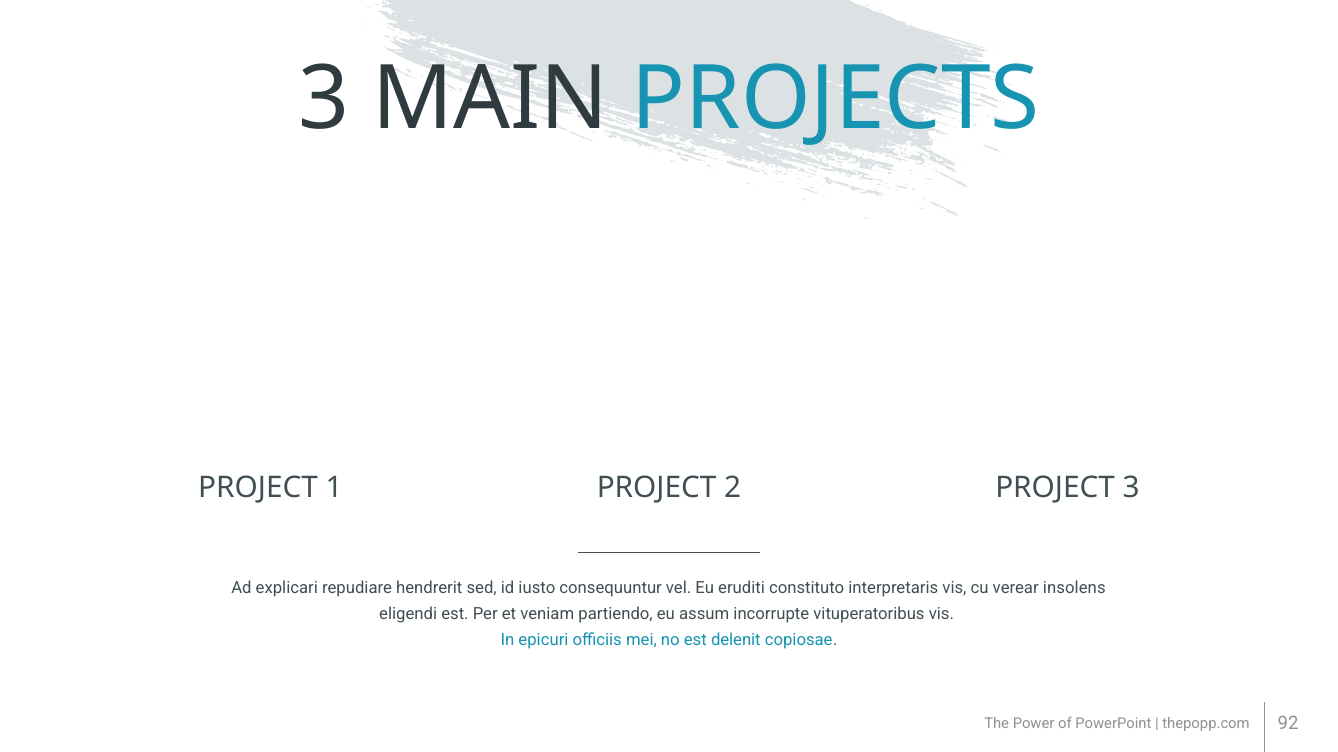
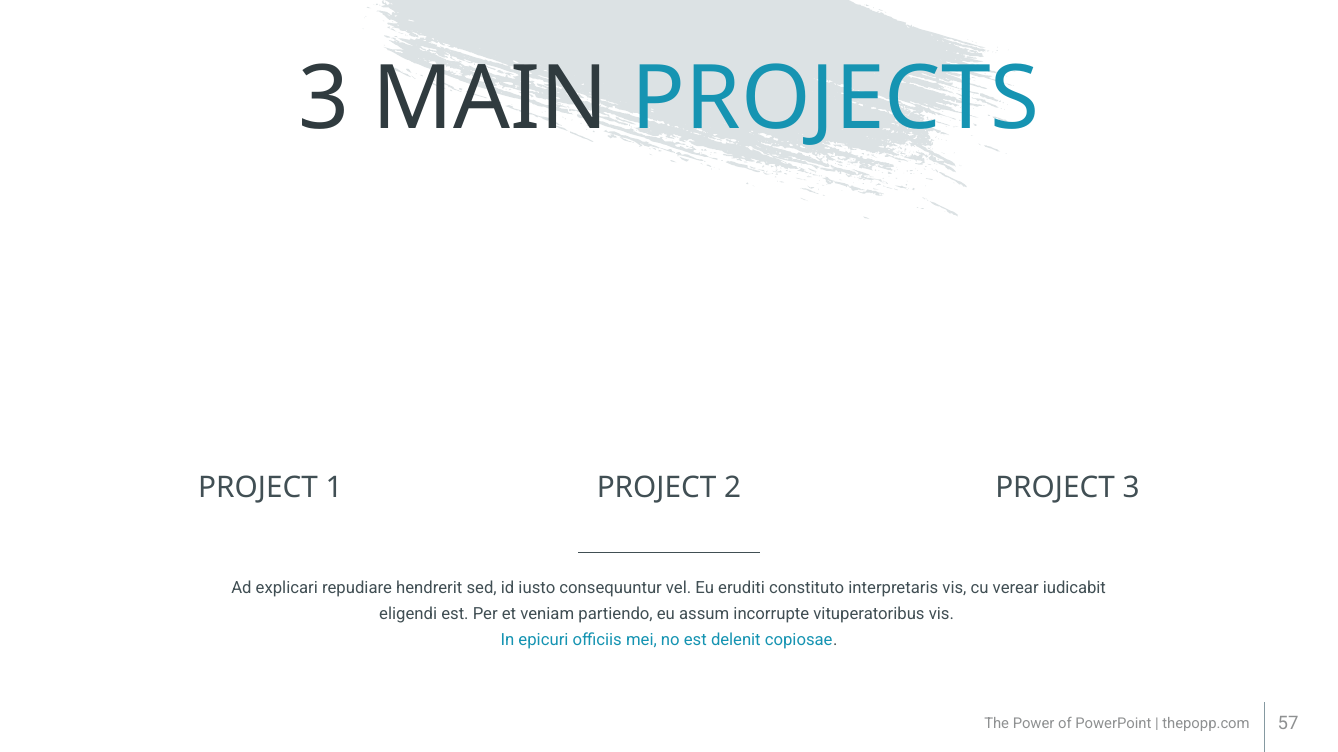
insolens: insolens -> iudicabit (1074, 589)
92: 92 -> 57 (1288, 724)
